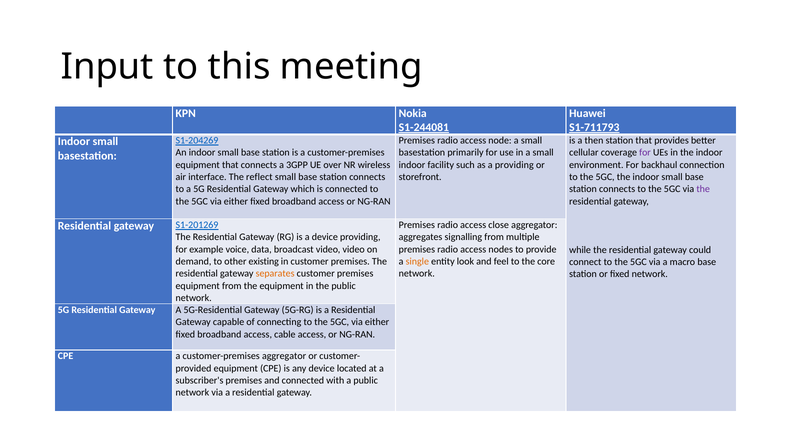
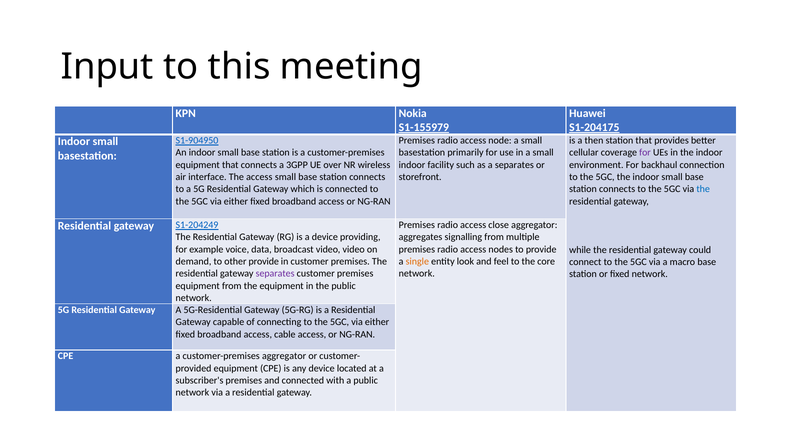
S1-244081: S1-244081 -> S1-155979 (424, 127)
S1-711793: S1-711793 -> S1-204175 (594, 127)
S1-204269: S1-204269 -> S1-904950 (197, 140)
a providing: providing -> separates (514, 165)
The reflect: reflect -> access (259, 177)
the colour: purple -> blue (703, 189)
S1-201269: S1-201269 -> S1-204249 (197, 225)
other existing: existing -> provide (264, 261)
separates colour: orange -> purple (275, 273)
